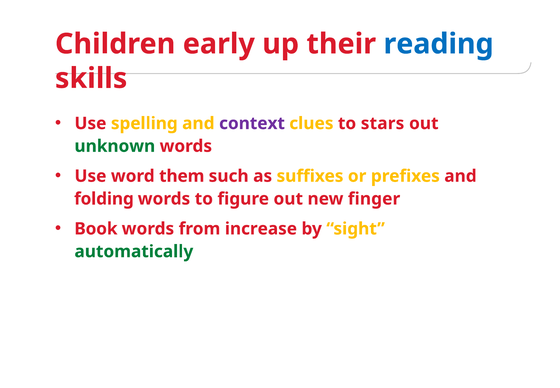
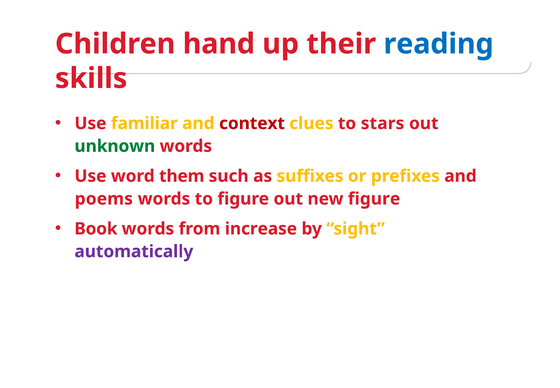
early: early -> hand (219, 44)
spelling: spelling -> familiar (144, 123)
context colour: purple -> red (252, 123)
folding: folding -> poems (104, 199)
new finger: finger -> figure (374, 199)
automatically colour: green -> purple (134, 251)
